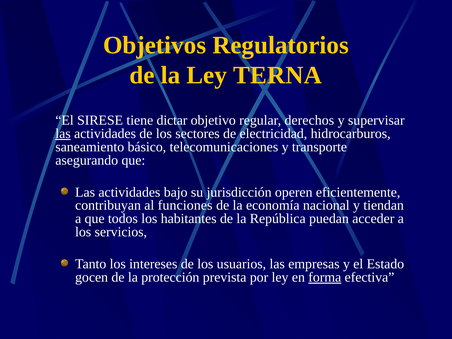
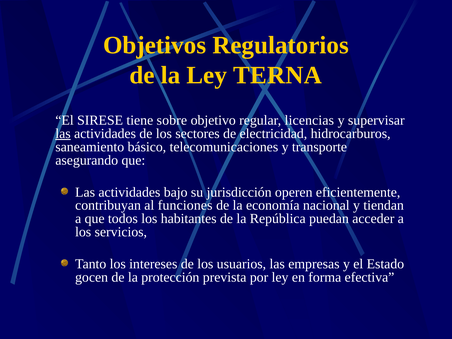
dictar: dictar -> sobre (172, 120)
derechos: derechos -> licencias (309, 120)
forma underline: present -> none (325, 277)
